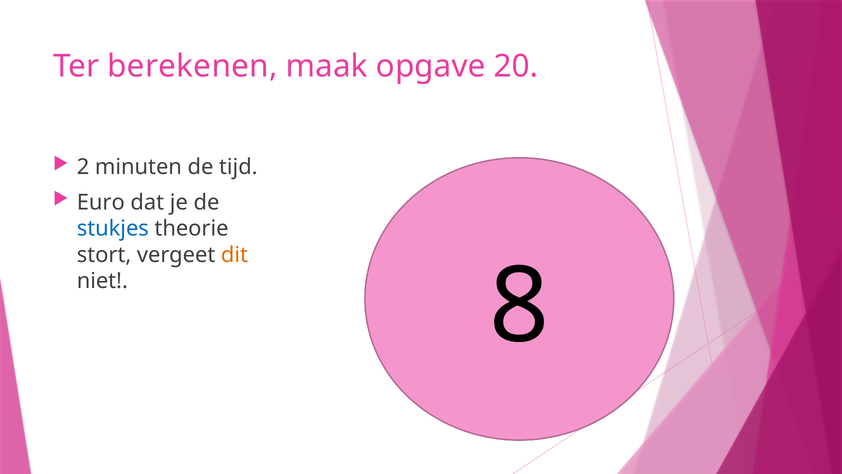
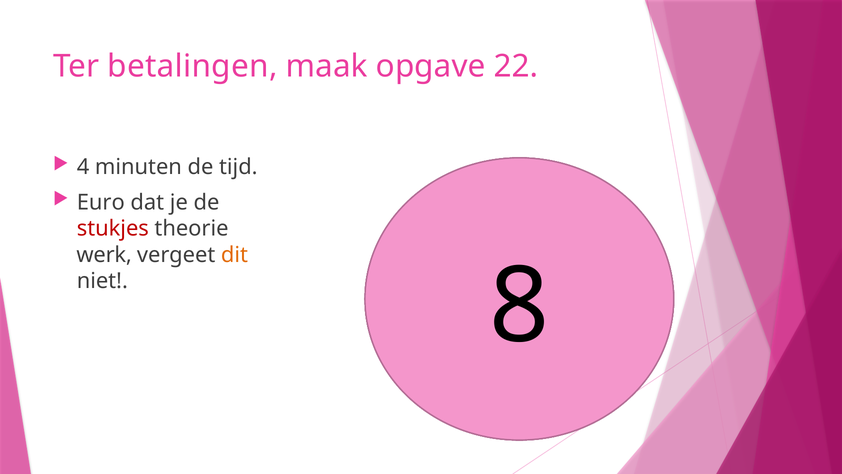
berekenen: berekenen -> betalingen (192, 66)
20: 20 -> 22 (516, 66)
2: 2 -> 4 (83, 167)
stukjes colour: blue -> red (113, 228)
stort: stort -> werk (104, 255)
